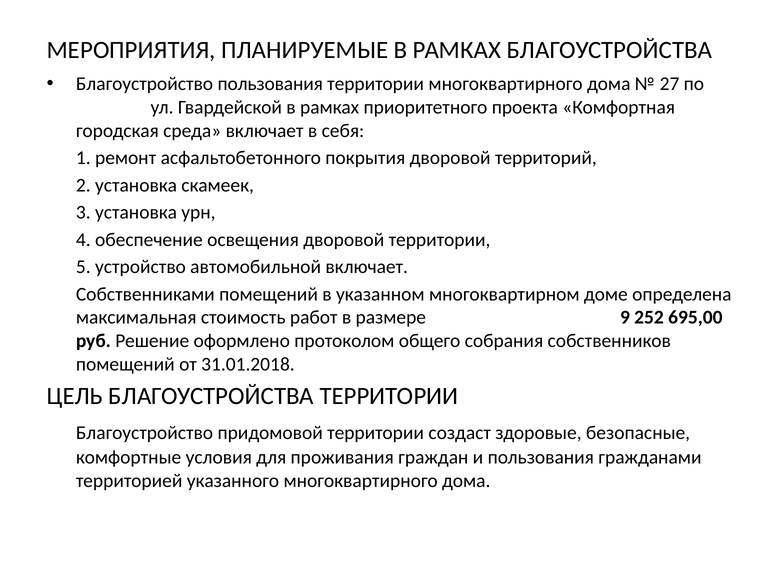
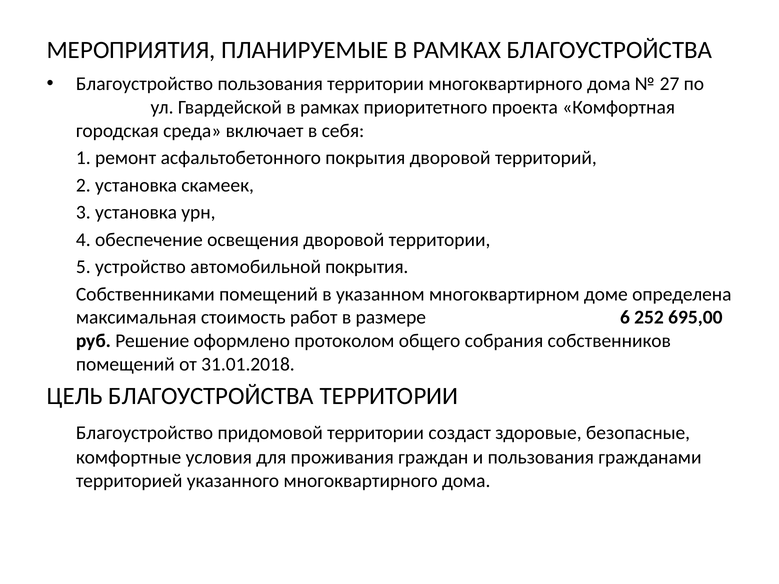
автомобильной включает: включает -> покрытия (367, 267)
9: 9 -> 6 (625, 318)
